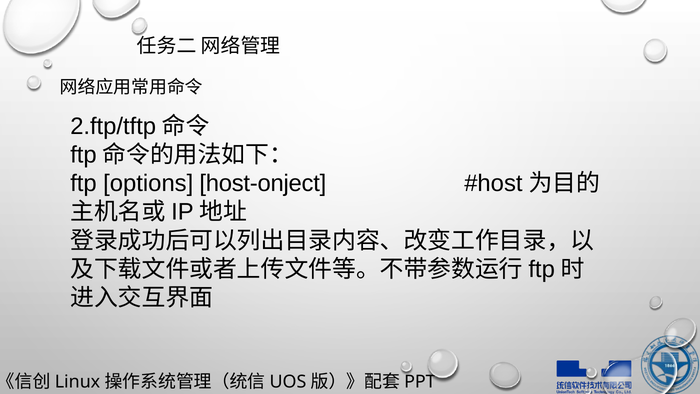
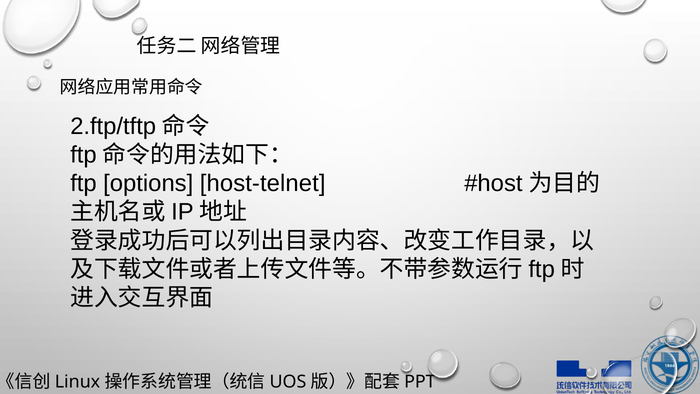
host-onject: host-onject -> host-telnet (263, 183)
